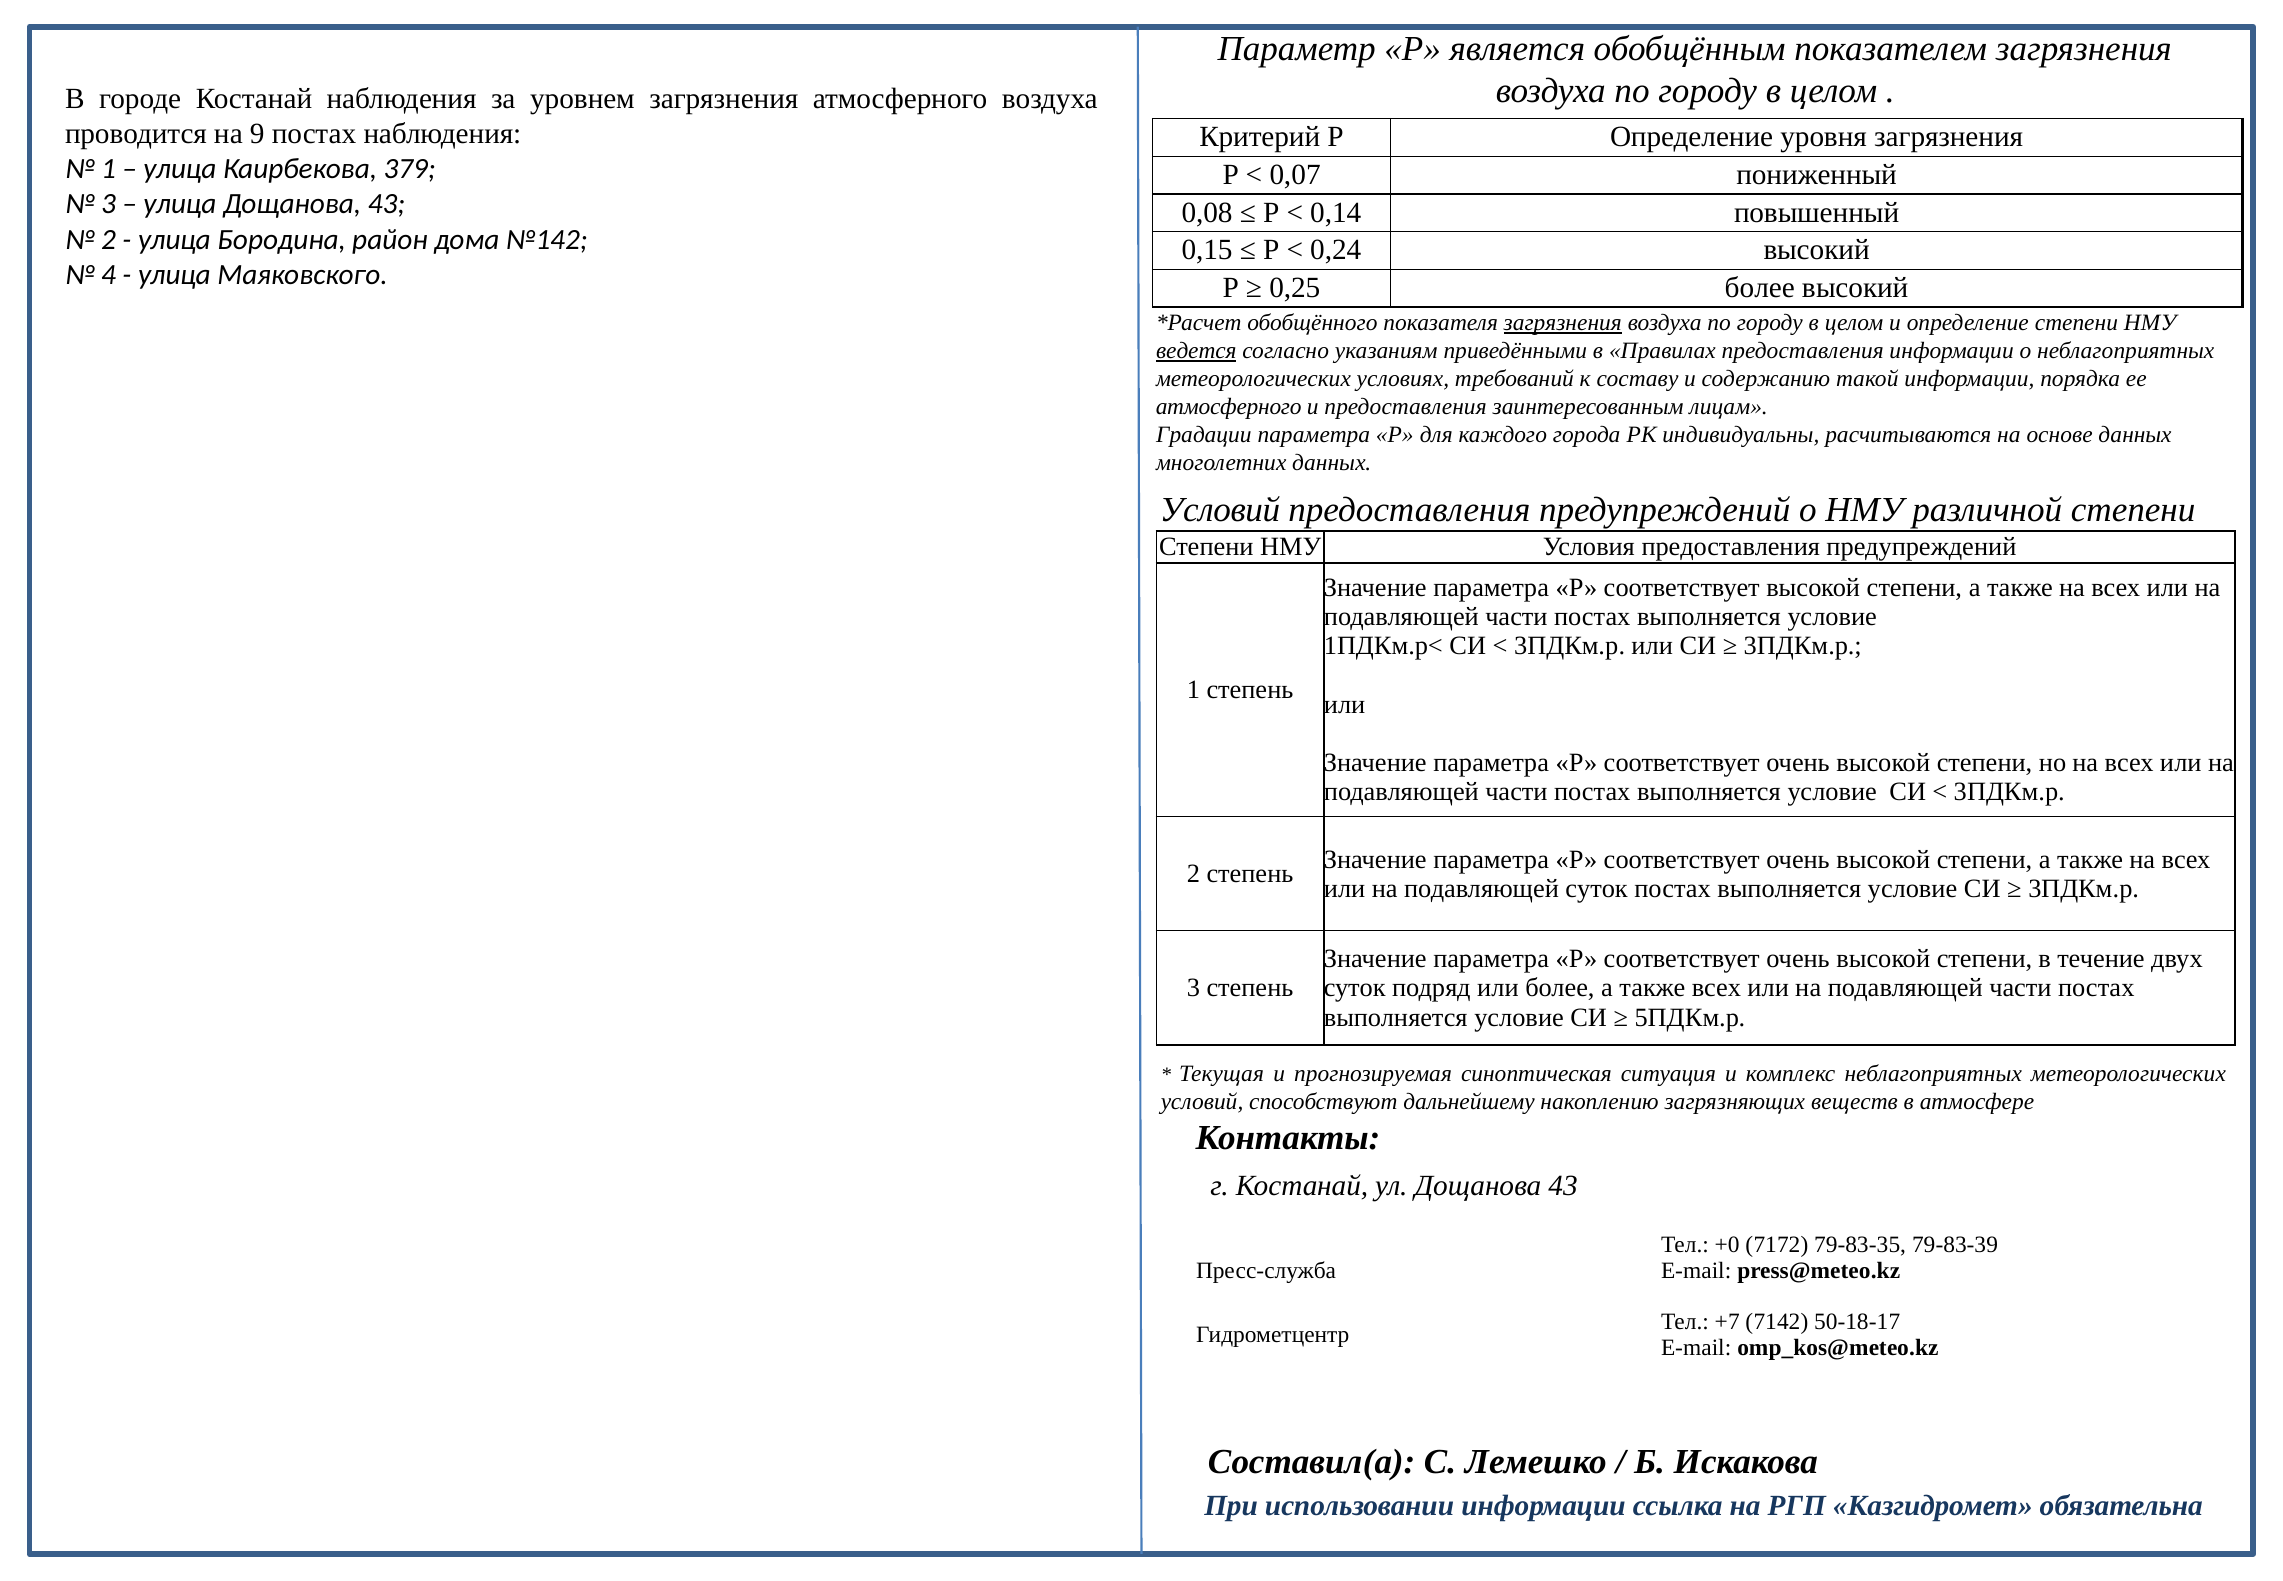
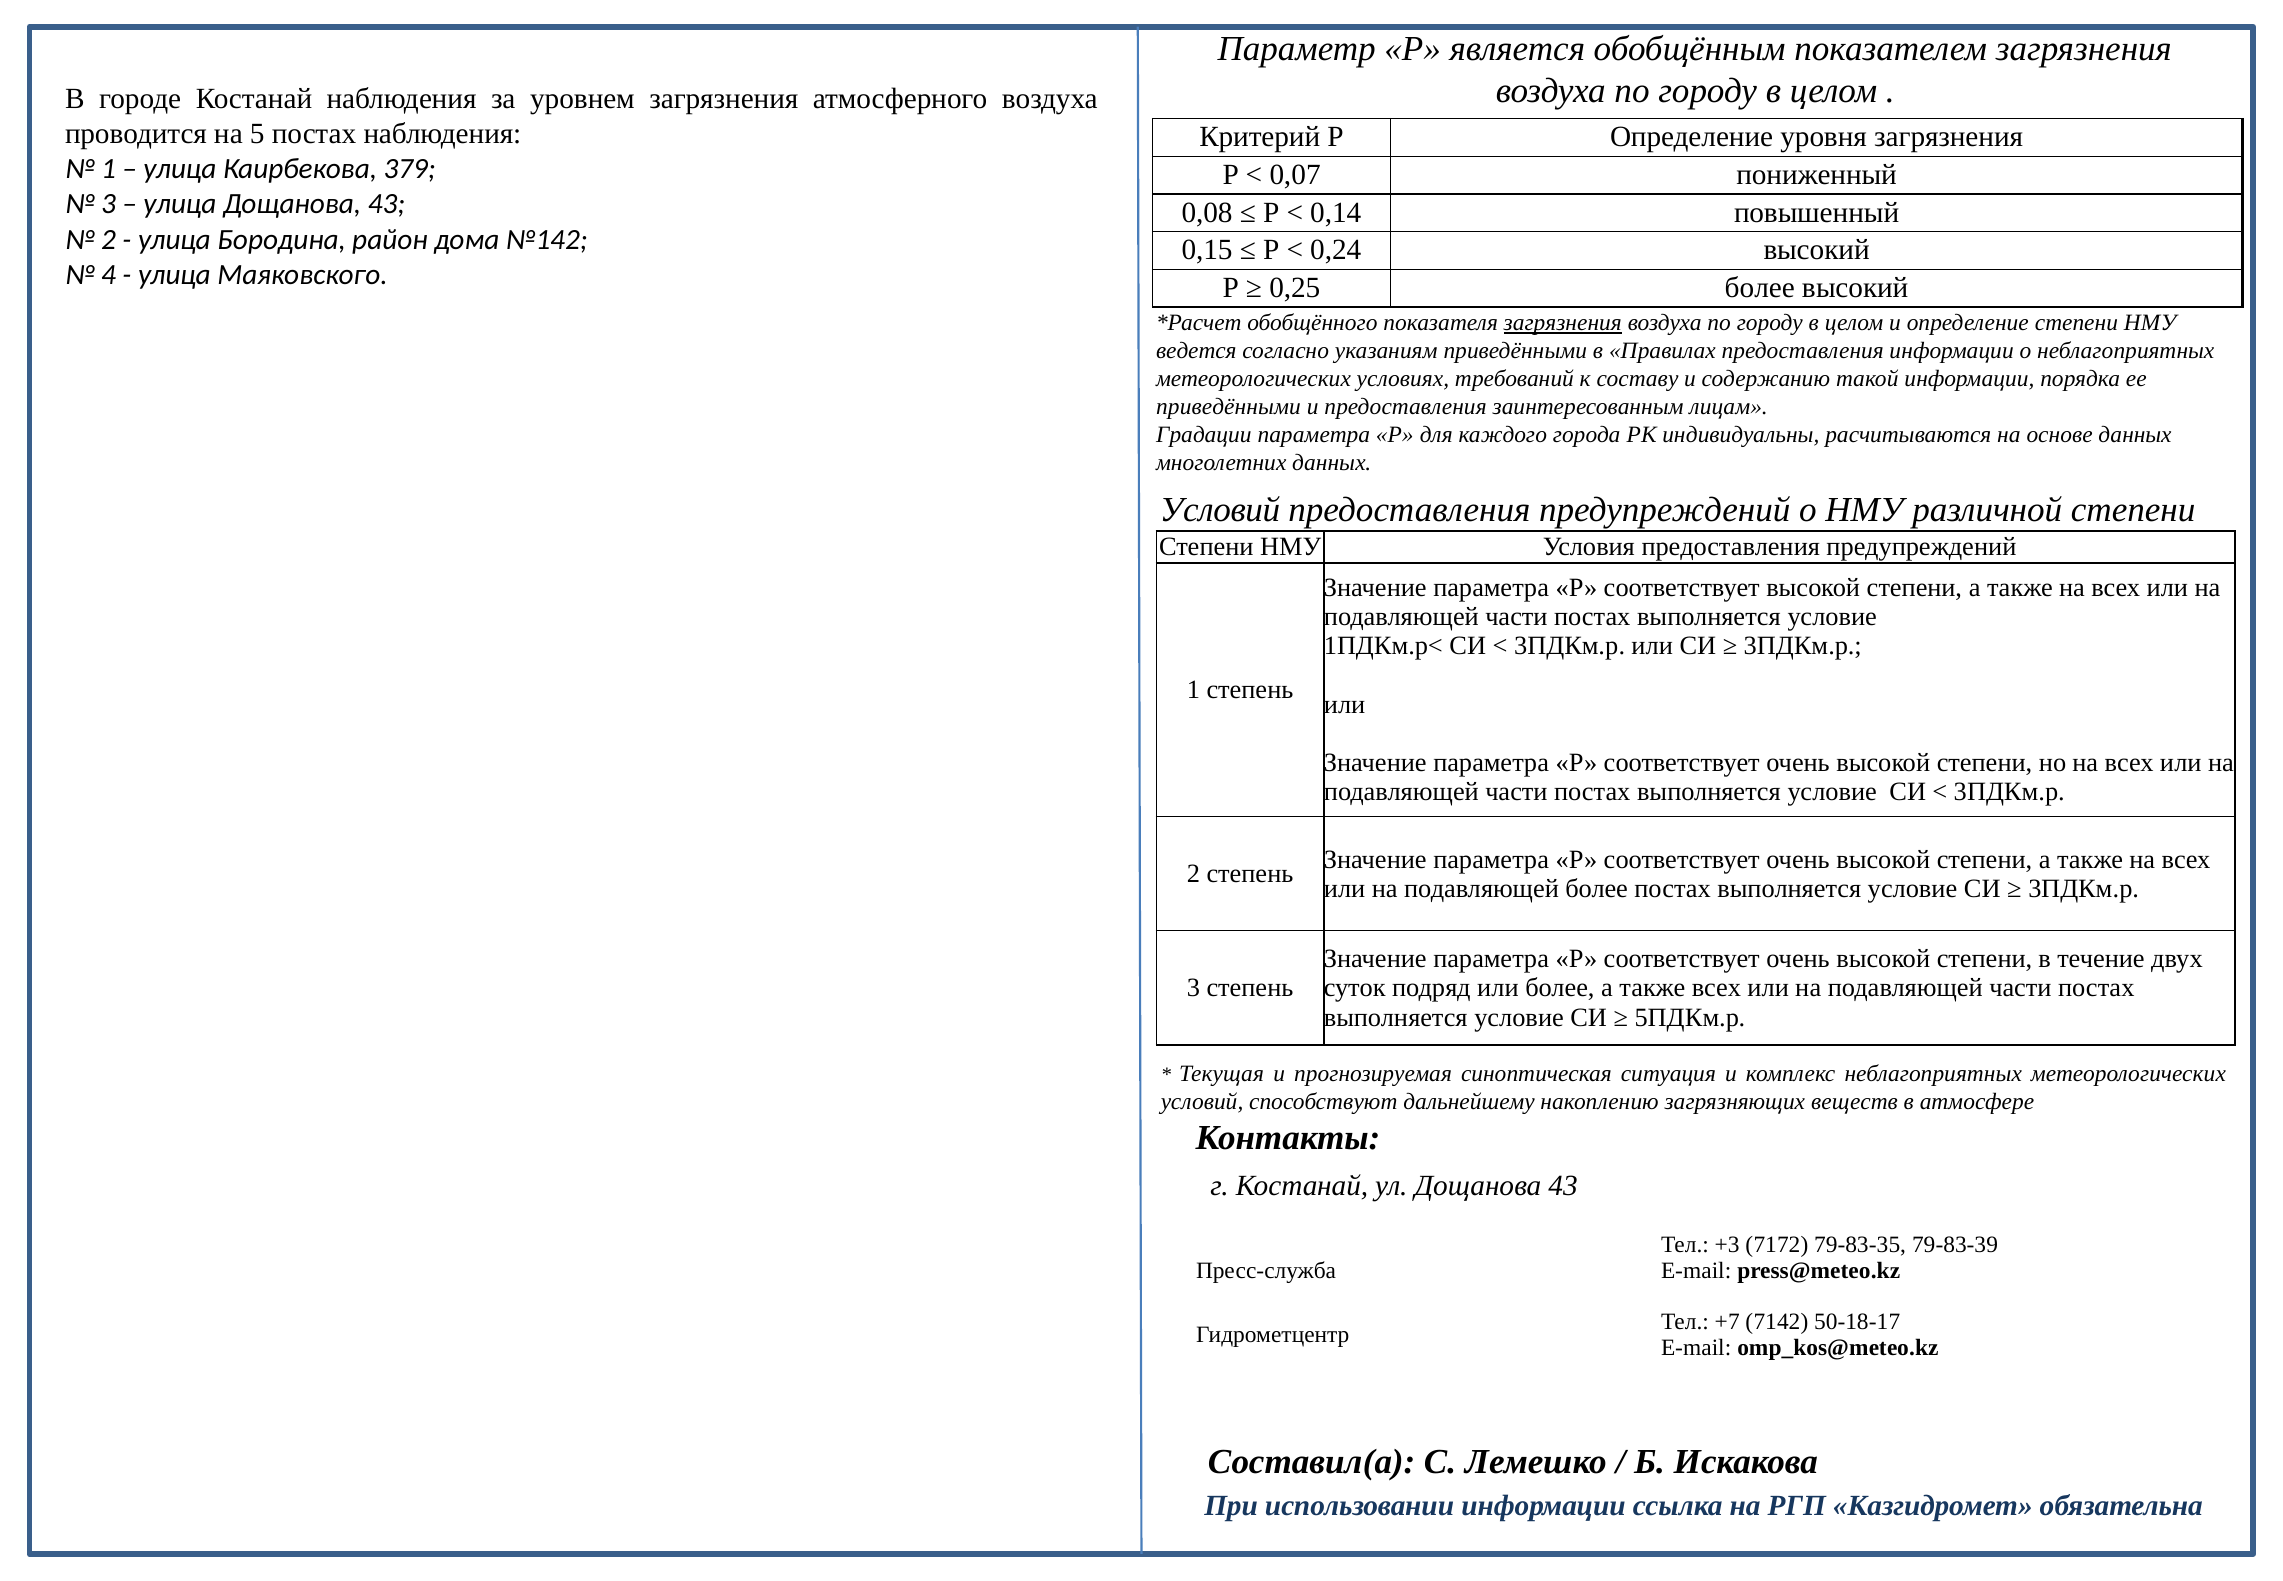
9: 9 -> 5 (257, 134)
ведется underline: present -> none (1196, 351)
атмосферного: атмосферного -> приведёнными (1228, 407)
подавляющей суток: суток -> более (1597, 888)
+0: +0 -> +3 (1727, 1244)
